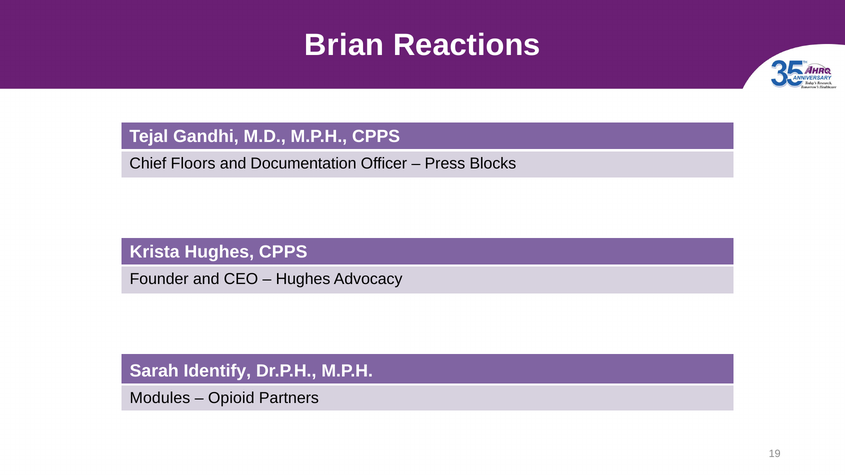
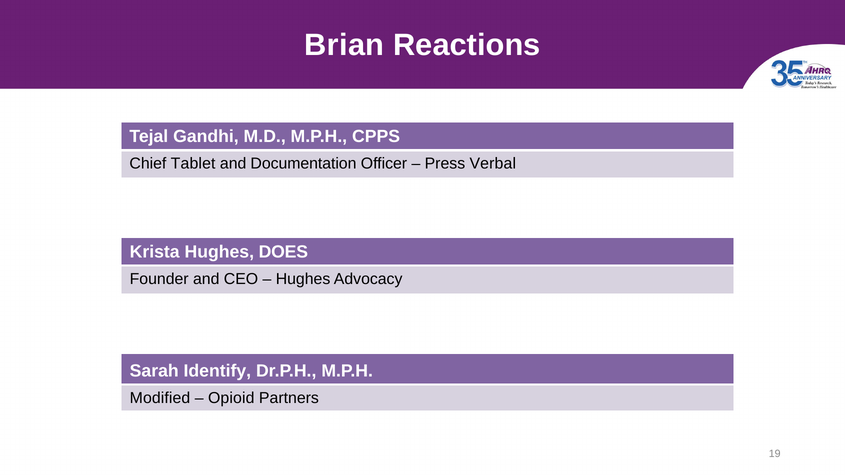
Floors: Floors -> Tablet (193, 164)
Blocks: Blocks -> Verbal (493, 164)
Hughes CPPS: CPPS -> DOES (283, 252)
Modules: Modules -> Modified (160, 398)
